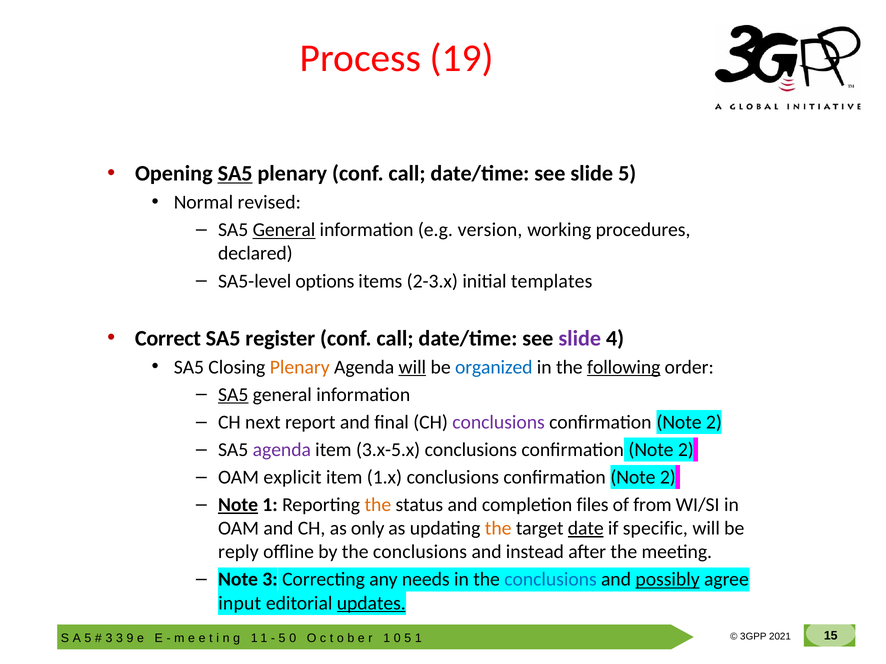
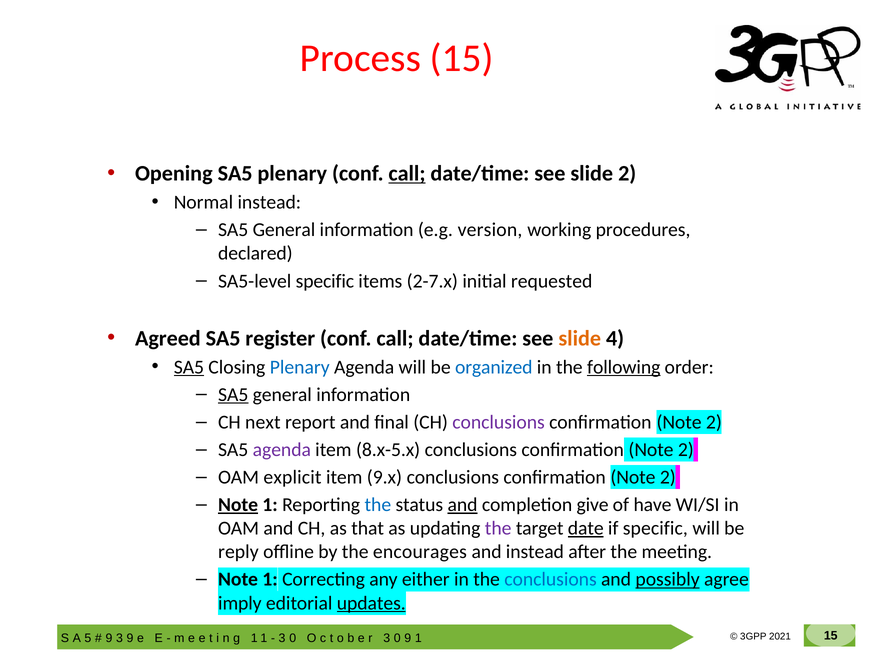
Process 19: 19 -> 15 (462, 58)
SA5 underline: present -> none (235, 174)
call underline: none -> present (407, 174)
slide 5: 5 -> 2 (627, 174)
Normal revised: revised -> instead (269, 203)
General underline: present -> none (284, 230)
SA5-level options: options -> specific (325, 281)
2-3.x: 2-3.x -> 2-7.x (432, 281)
templates: templates -> requested (552, 281)
Correct: Correct -> Agreed (168, 339)
slide colour: purple -> orange (580, 339)
SA5 underline: none -> present (189, 367)
Plenary colour: orange -> blue (300, 367)
will underline: present -> none (412, 367)
3.x-5.x: 3.x-5.x -> 8.x-5.x (388, 450)
1.x: 1.x -> 9.x (384, 478)
the colour: orange -> blue (378, 505)
and underline: none -> present (463, 505)
files: files -> give (593, 505)
from: from -> have (652, 505)
only: only -> that (368, 529)
the colour: orange -> purple (498, 529)
by the conclusions: conclusions -> encourages (420, 552)
3: 3 -> 1 (270, 580)
needs: needs -> either (426, 580)
input: input -> imply (240, 604)
3: 3 -> 9 (109, 639)
5: 5 -> 3 (282, 639)
1: 1 -> 3 (387, 639)
5: 5 -> 9 (408, 639)
